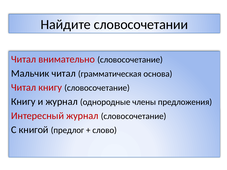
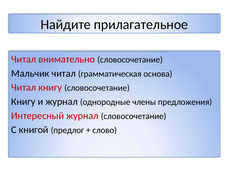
словосочетании: словосочетании -> прилагательное (141, 25)
